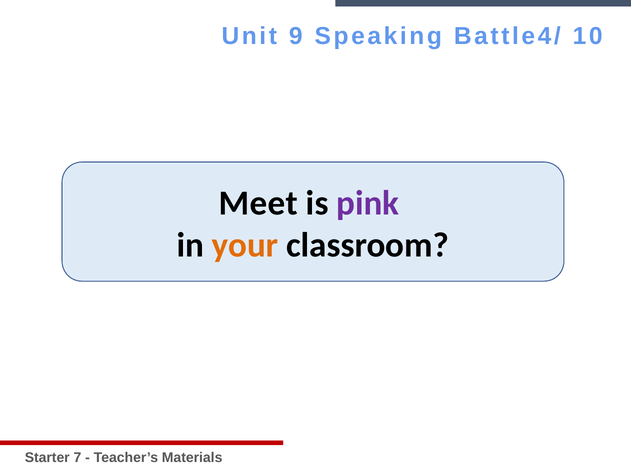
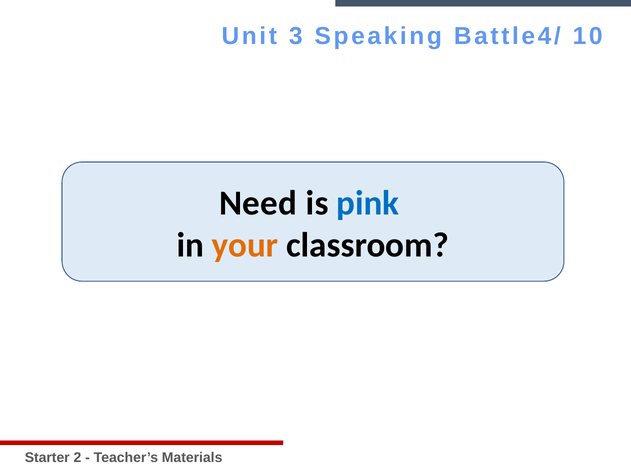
9: 9 -> 3 (296, 36)
Meet: Meet -> Need (258, 203)
pink colour: purple -> blue (368, 203)
7: 7 -> 2 (77, 458)
